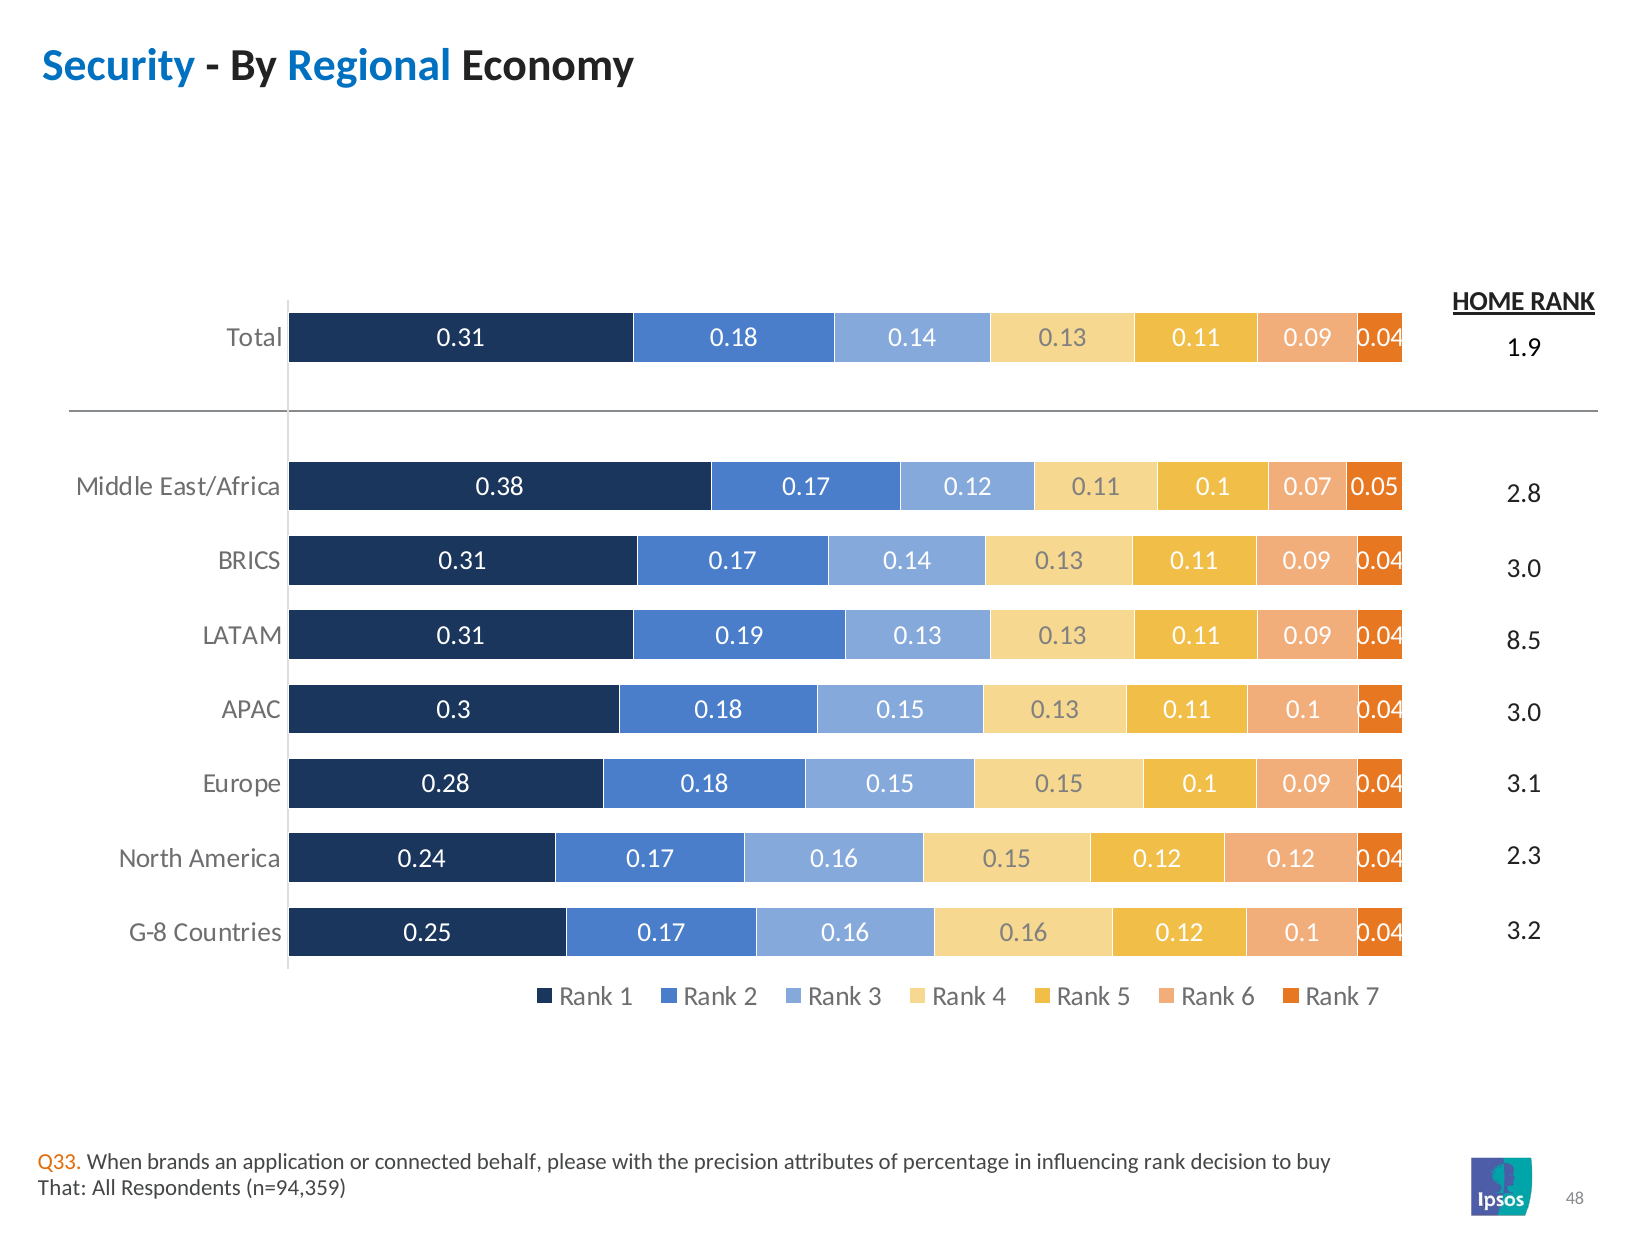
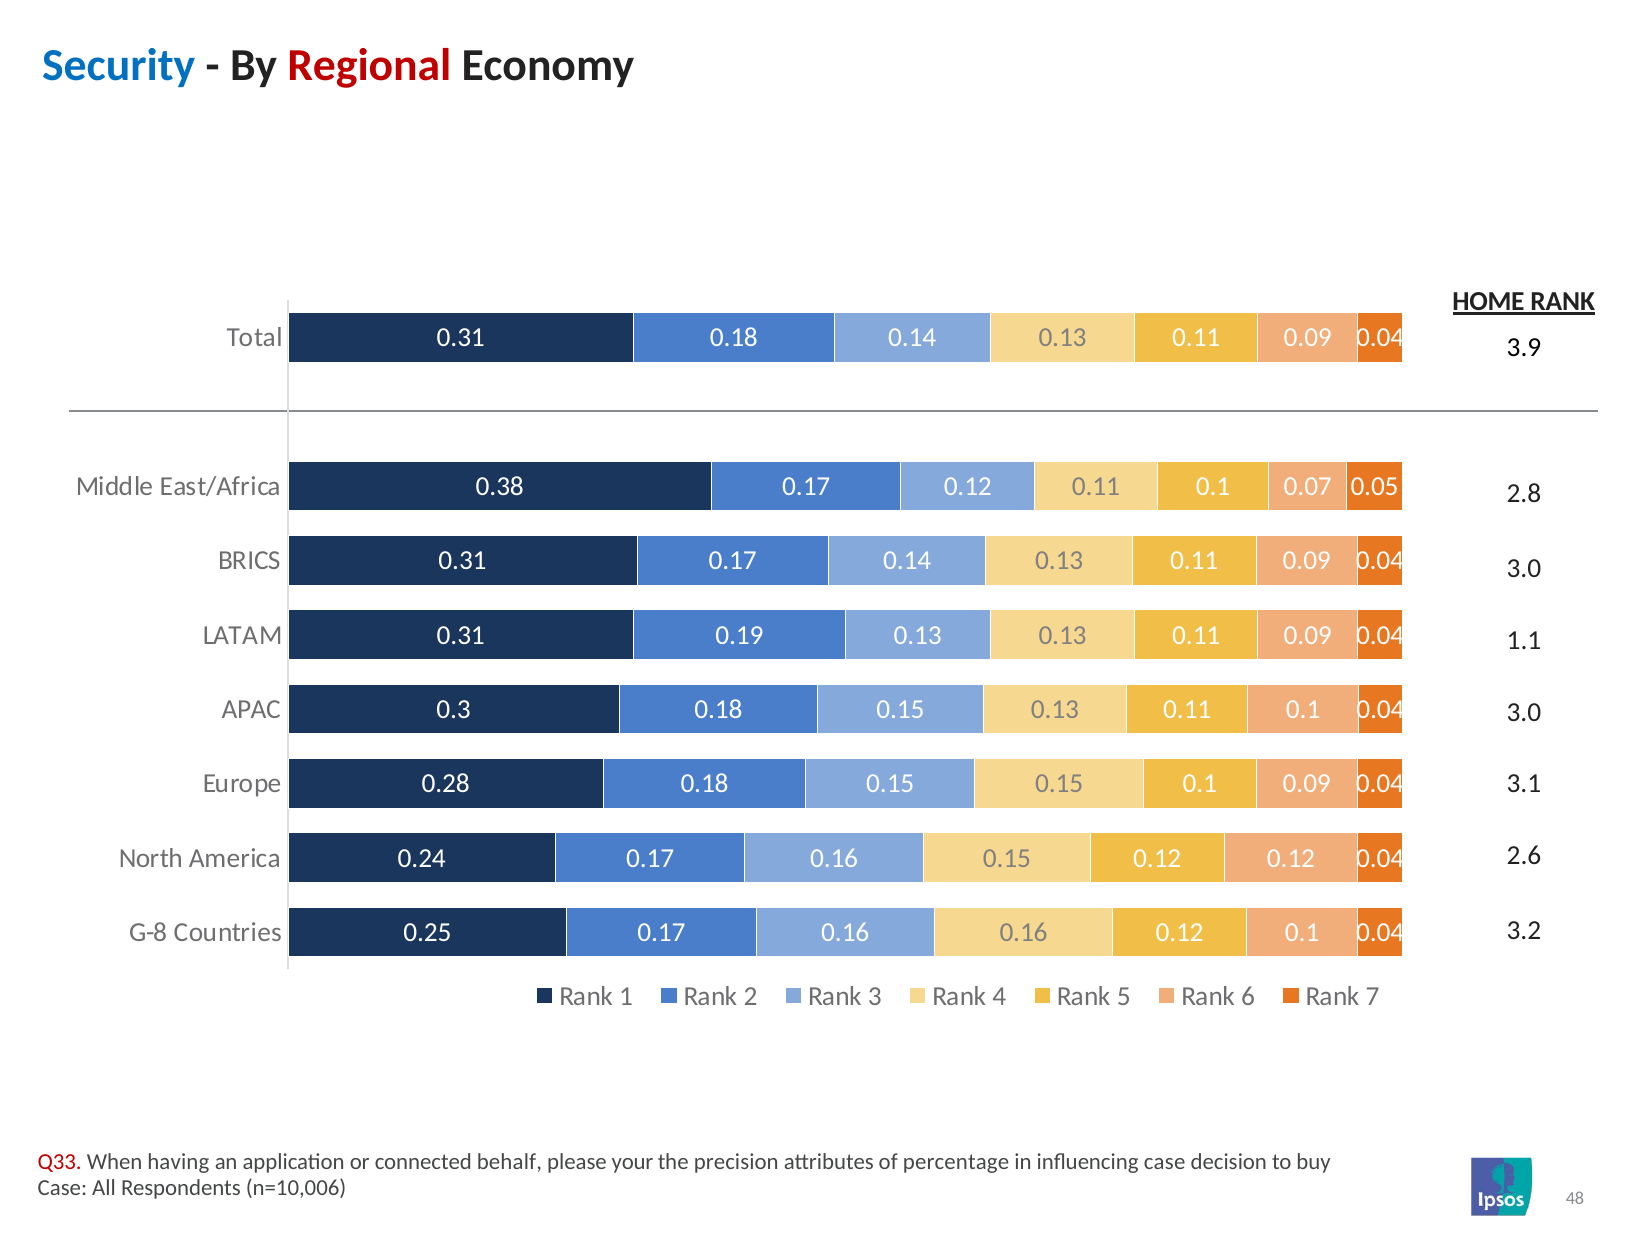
Regional colour: blue -> red (369, 66)
1.9: 1.9 -> 3.9 (1524, 348)
8.5: 8.5 -> 1.1 (1524, 640)
2.3: 2.3 -> 2.6 (1524, 855)
Q33 colour: orange -> red (60, 1161)
brands: brands -> having (178, 1161)
with: with -> your (632, 1161)
influencing rank: rank -> case (1165, 1161)
That: That -> Case (62, 1188)
n=94,359: n=94,359 -> n=10,006 (296, 1188)
